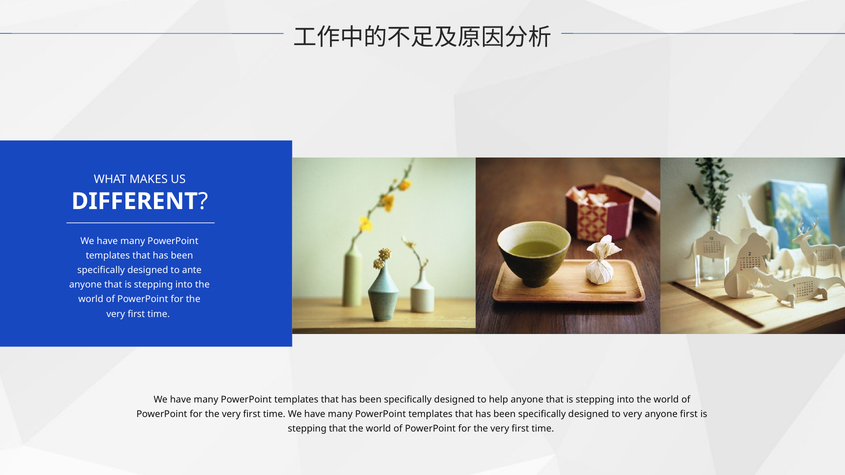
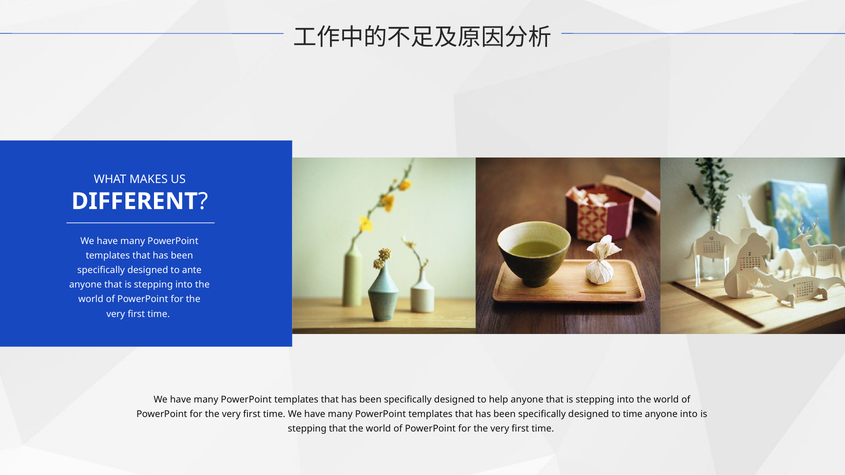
to very: very -> time (633, 414)
anyone first: first -> into (689, 414)
